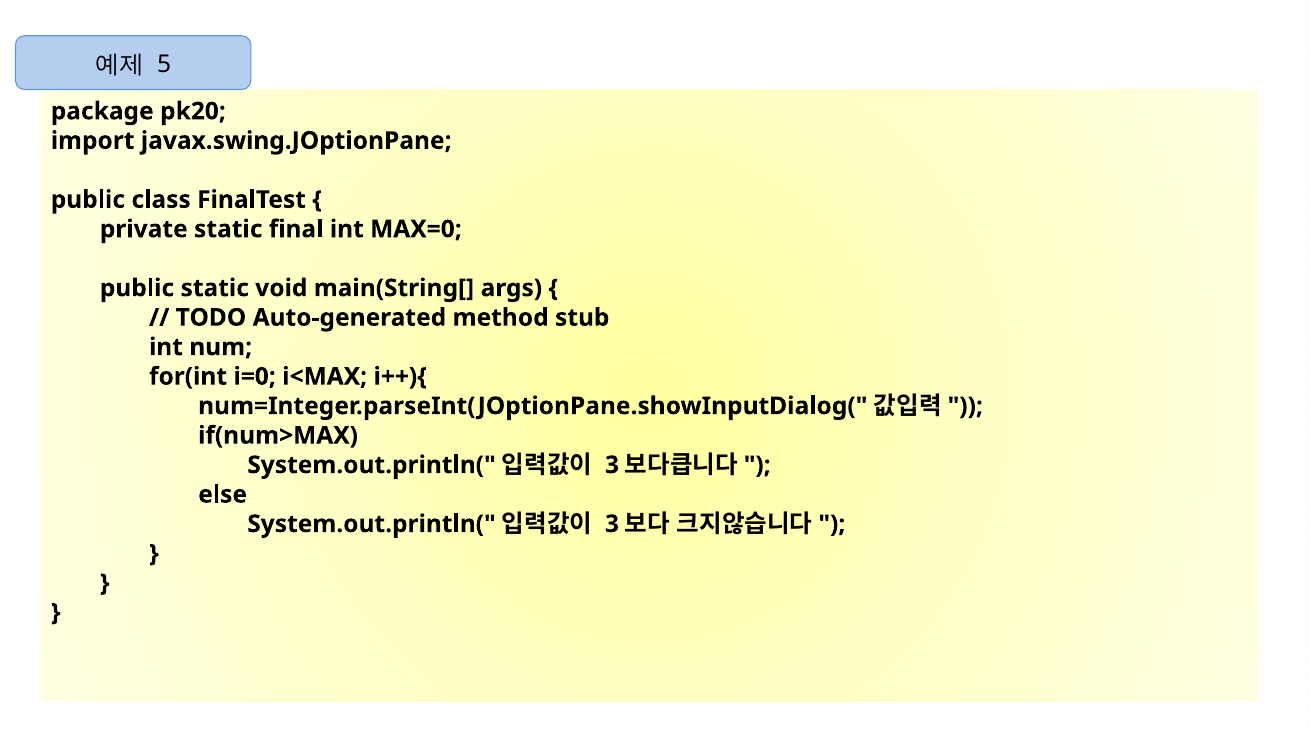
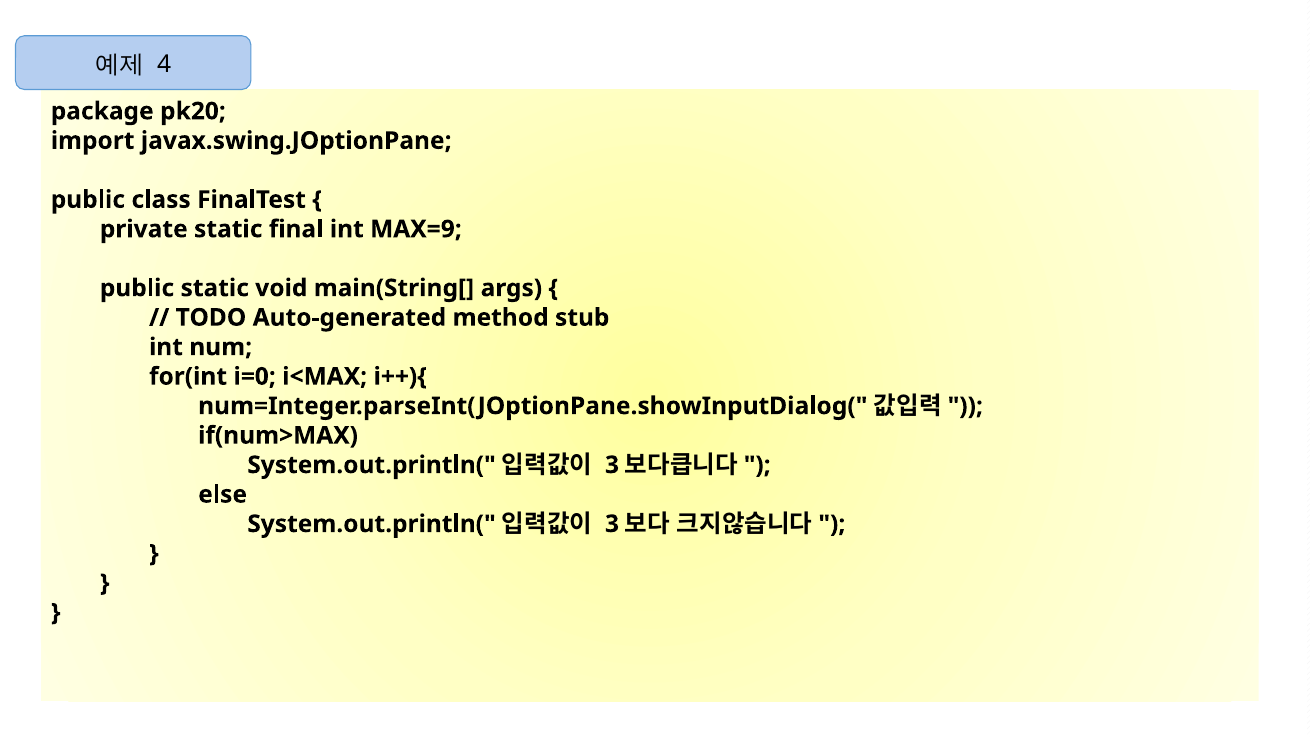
5: 5 -> 4 (164, 64)
MAX=0: MAX=0 -> MAX=9 (416, 229)
